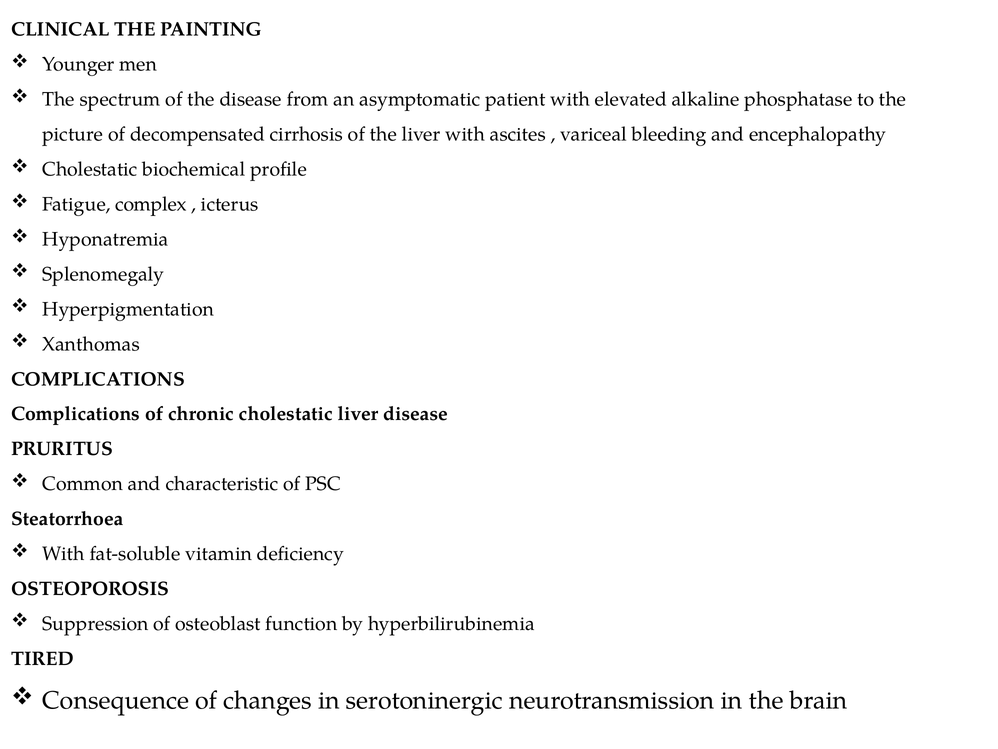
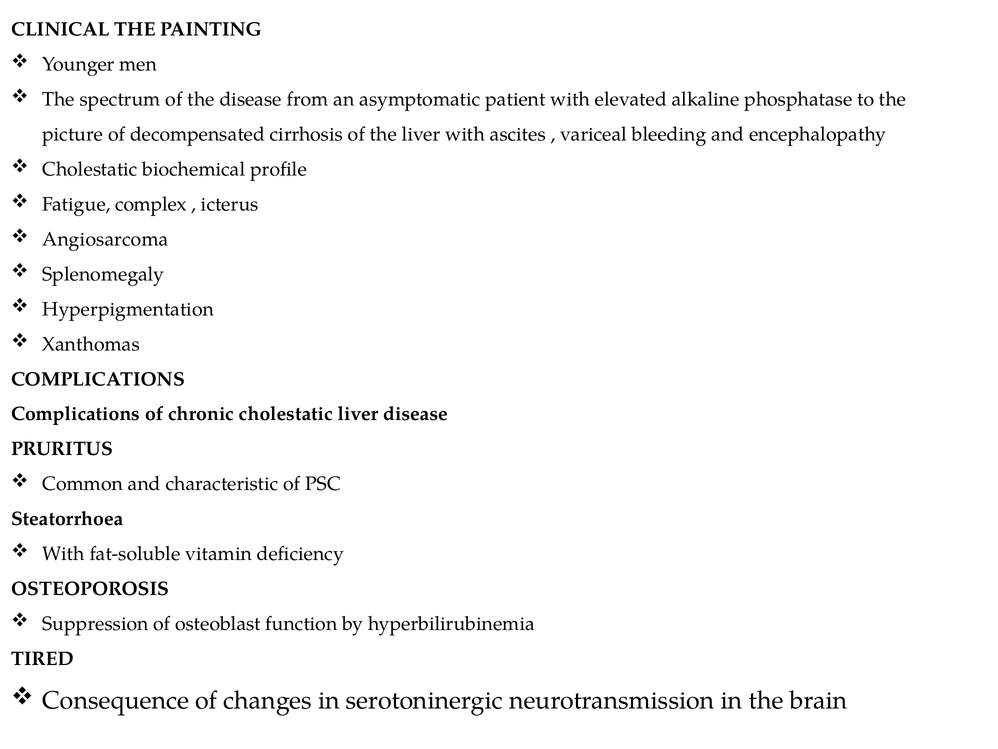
Hyponatremia: Hyponatremia -> Angiosarcoma (105, 239)
